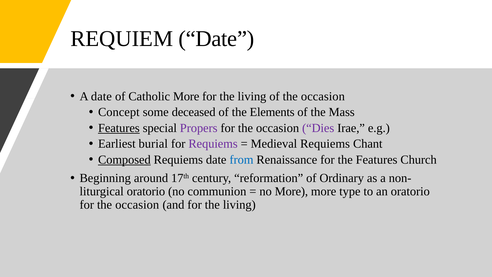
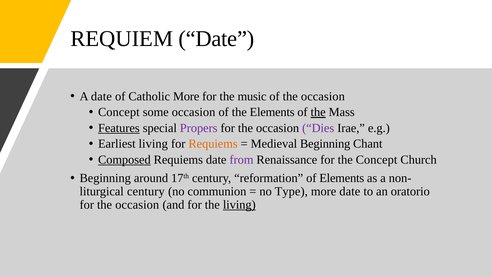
living: living -> music (252, 96)
some deceased: deceased -> occasion (194, 112)
the underline: none -> present (318, 112)
Earliest burial: burial -> living (153, 144)
Requiems colour: purple -> orange (213, 144)
Medieval Requiems: Requiems -> Beginning (325, 144)
from colour: blue -> purple (241, 160)
the Features: Features -> Concept (377, 160)
of Ordinary: Ordinary -> Elements (342, 178)
oratorio: oratorio -> century (146, 191)
no More: More -> Type (291, 191)
more type: type -> date (350, 191)
living underline: none -> present (239, 205)
